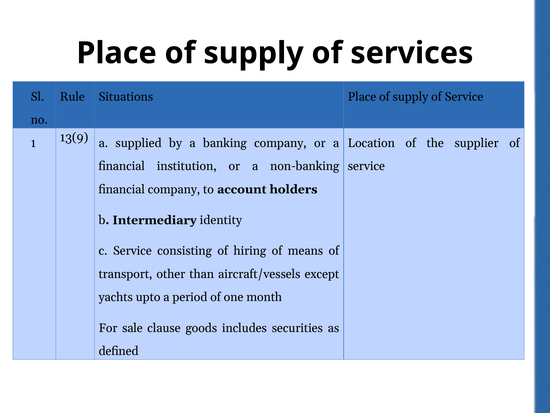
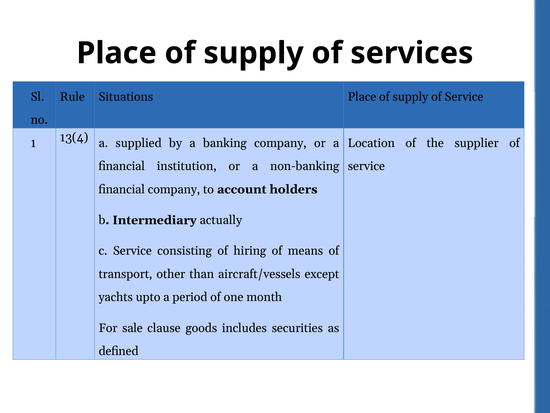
13(9: 13(9 -> 13(4 (74, 137)
identity: identity -> actually (221, 220)
